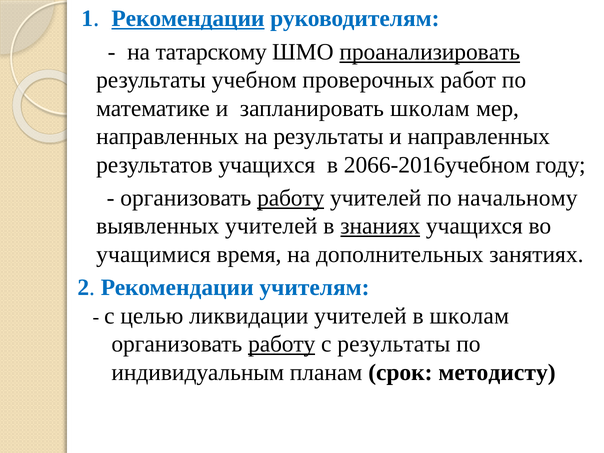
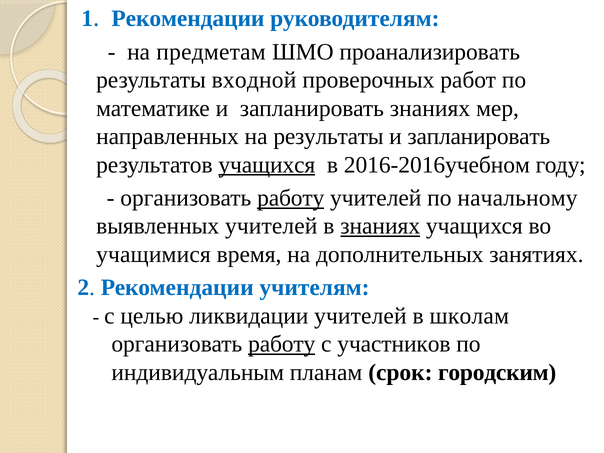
Рекомендации underline: present -> none (188, 19)
татарскому: татарскому -> предметам (211, 52)
проанализировать underline: present -> none (430, 52)
учебном: учебном -> входной (254, 80)
запланировать школам: школам -> знаниях (430, 108)
направленных: направленных -> запланировать (479, 137)
учащихся underline: none -> present (267, 165)
2066-2016учебном: 2066-2016учебном -> 2016-2016учебном (437, 165)
с результаты: результаты -> участников (394, 344)
методисту: методисту -> городским (497, 372)
